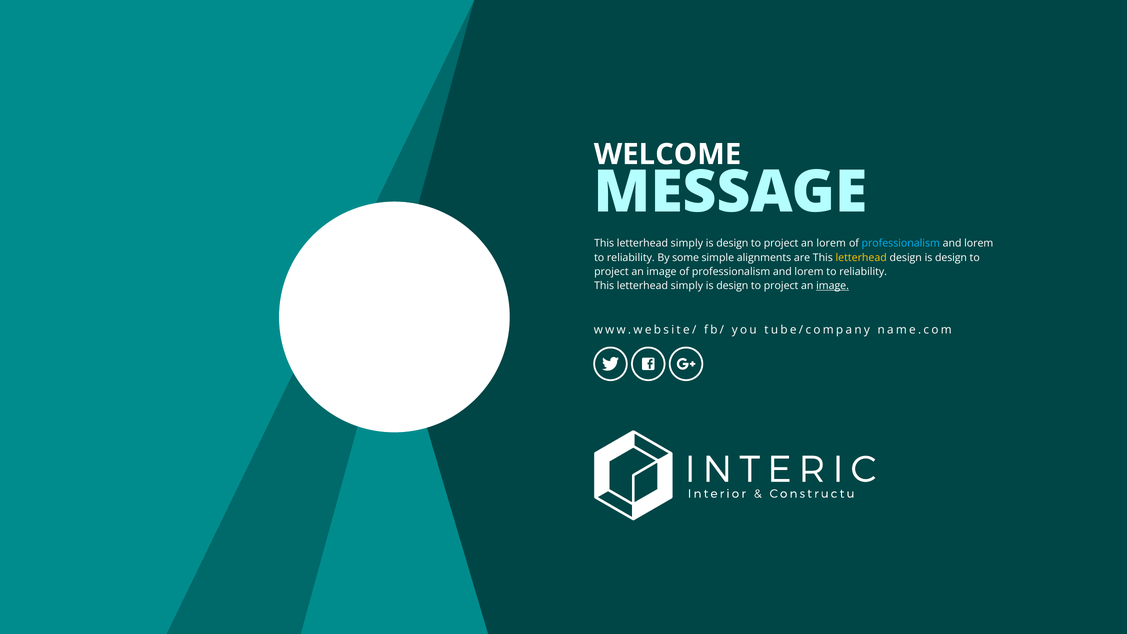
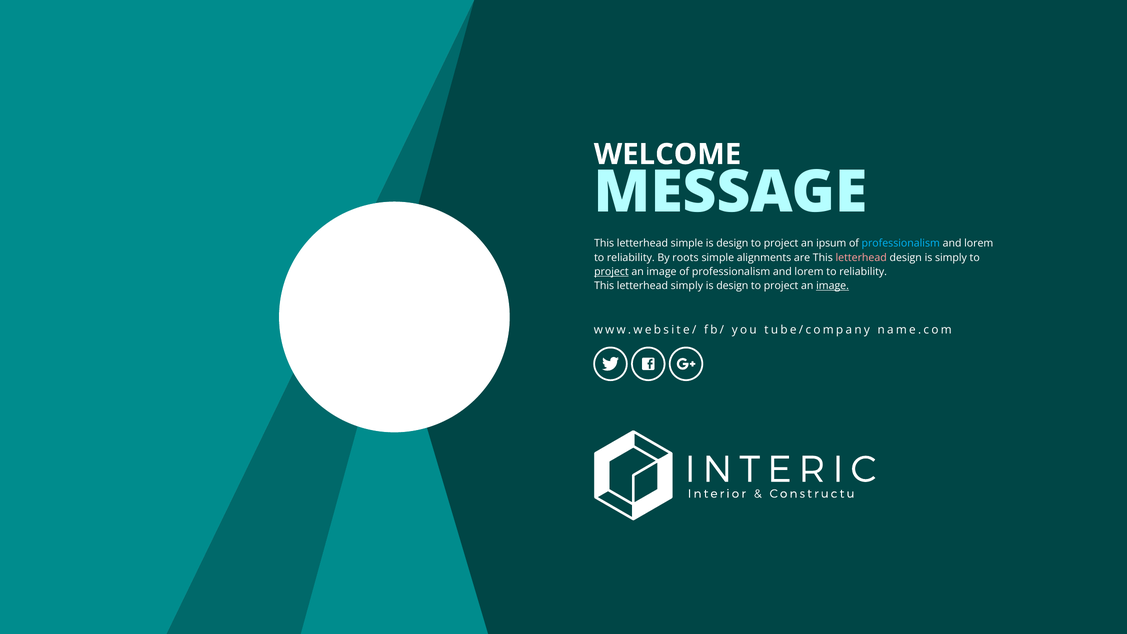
simply: simply -> simple (687, 243)
an lorem: lorem -> ipsum (831, 243)
some: some -> roots (685, 258)
letterhead colour: yellow -> pink (861, 258)
design is design: design -> simply (951, 258)
project underline: none -> present (611, 272)
